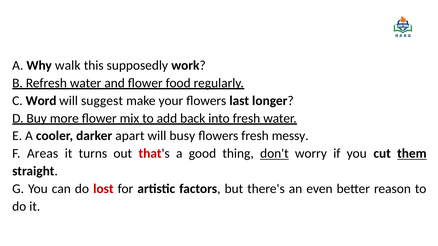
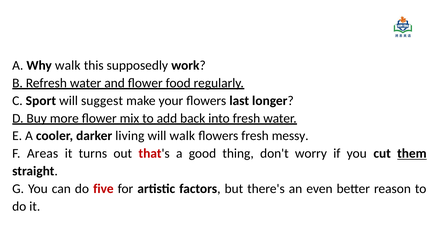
Word: Word -> Sport (41, 101)
apart: apart -> living (130, 136)
will busy: busy -> walk (182, 136)
don't underline: present -> none (274, 154)
lost: lost -> five (103, 189)
